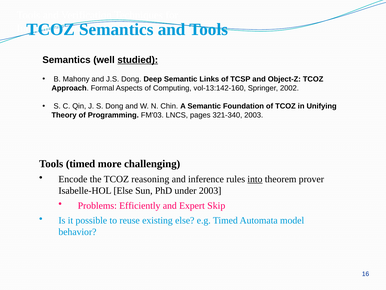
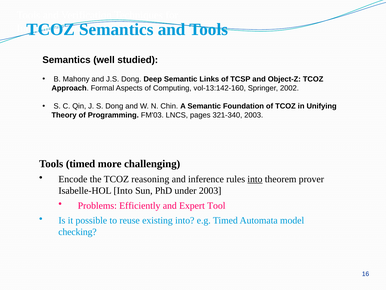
studied underline: present -> none (138, 60)
Isabelle-HOL Else: Else -> Into (123, 190)
Skip: Skip -> Tool (216, 205)
existing else: else -> into (185, 220)
behavior: behavior -> checking (77, 232)
